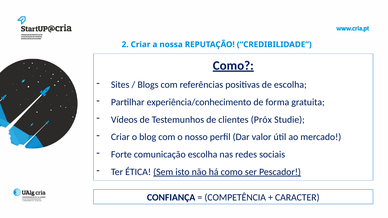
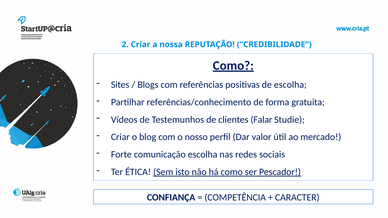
experiência/conhecimento: experiência/conhecimento -> referências/conhecimento (199, 102)
Próx: Próx -> Falar (261, 120)
